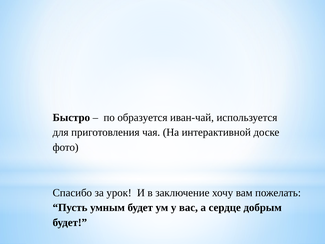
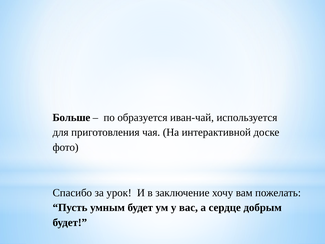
Быстро: Быстро -> Больше (71, 117)
